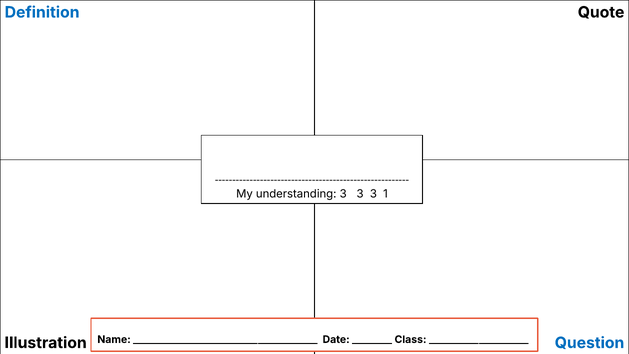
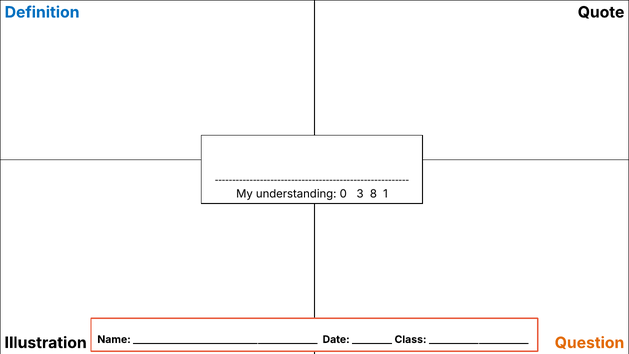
understanding 3: 3 -> 0 (343, 194)
3: 3 -> 8 (373, 194)
Question colour: blue -> orange (589, 343)
